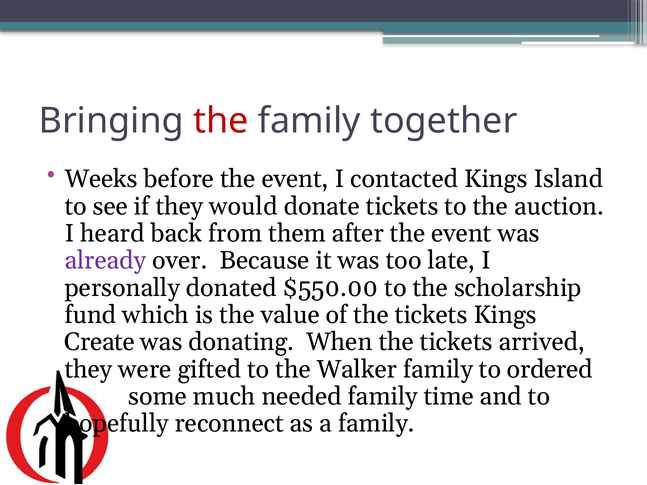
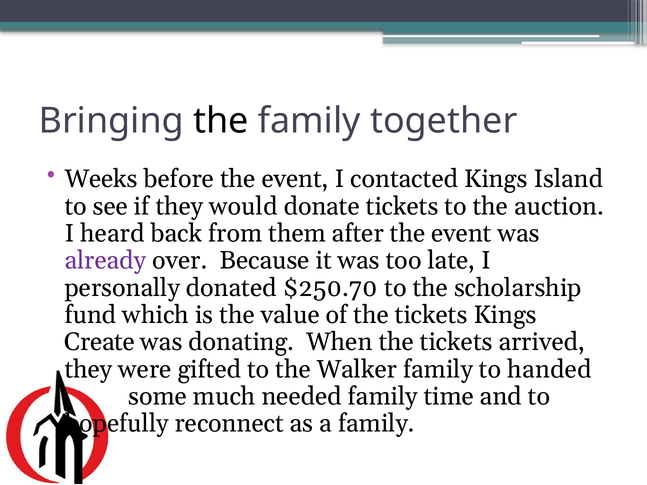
the colour: red -> black (221, 121)
$550.00: $550.00 -> $250.70 (330, 288)
ordered: ordered -> handed (549, 369)
